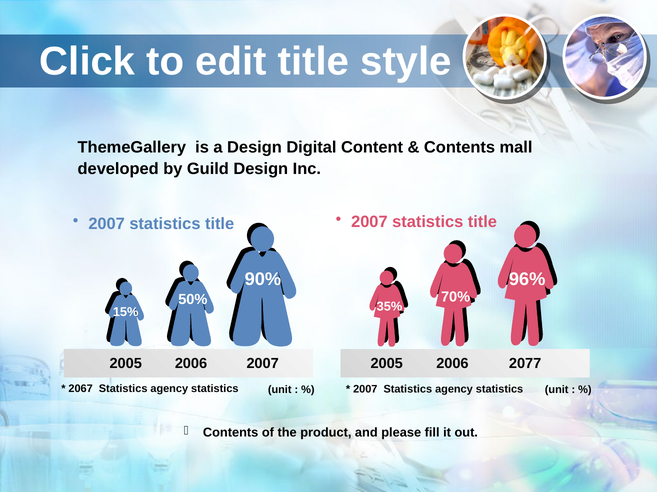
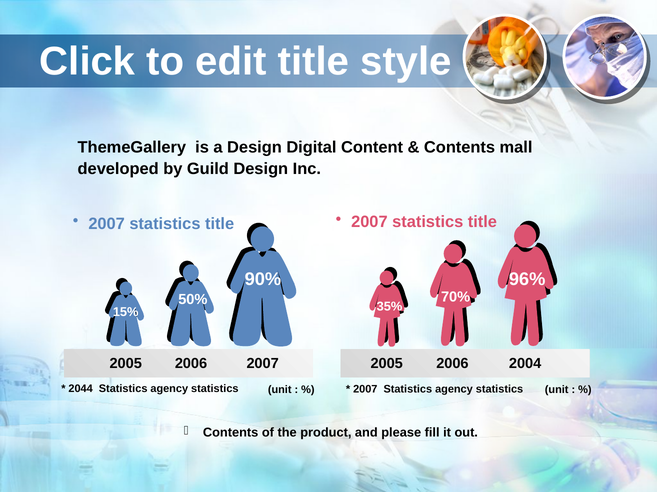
2077: 2077 -> 2004 (525, 364)
2067: 2067 -> 2044 (81, 389)
